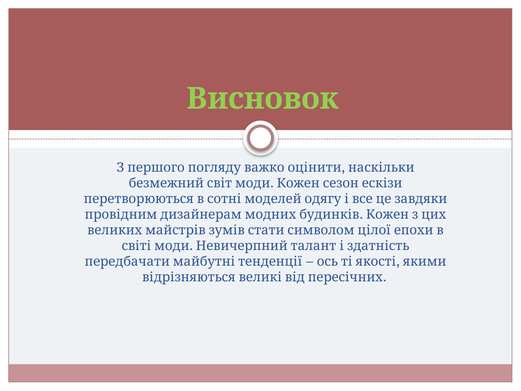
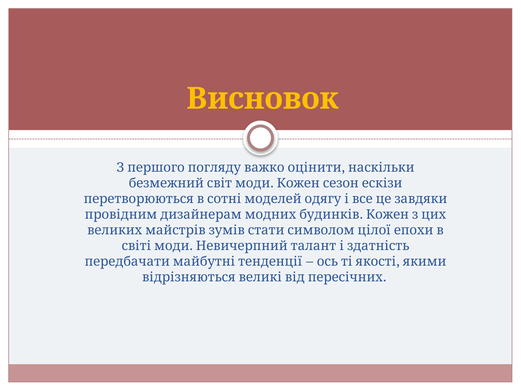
Висновок colour: light green -> yellow (263, 99)
